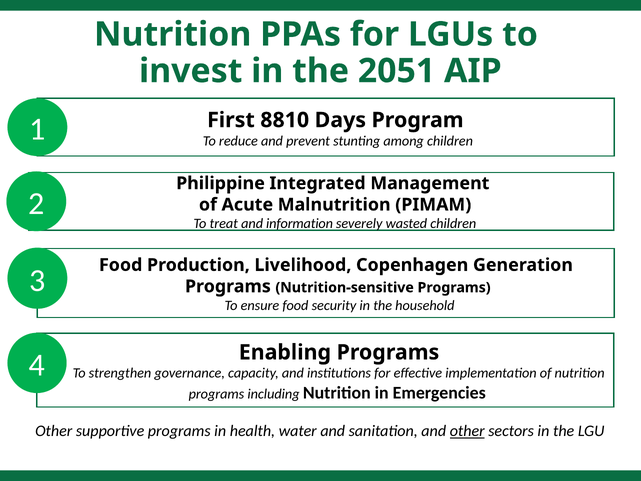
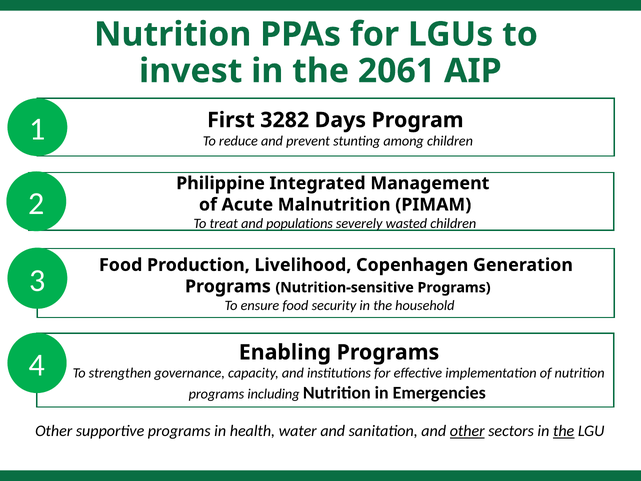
2051: 2051 -> 2061 (397, 71)
8810: 8810 -> 3282 (285, 120)
information: information -> populations (300, 224)
the underline: none -> present (564, 431)
